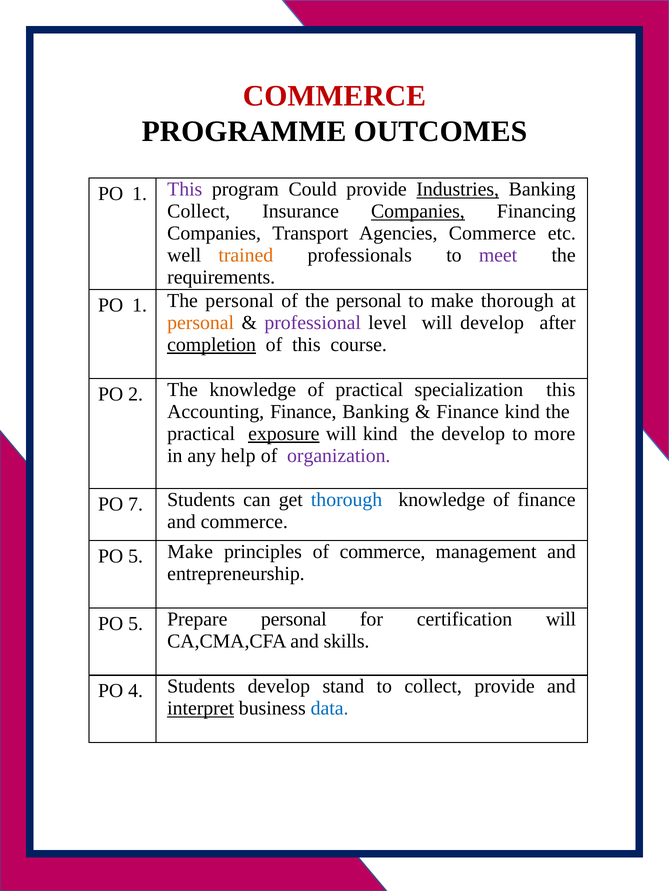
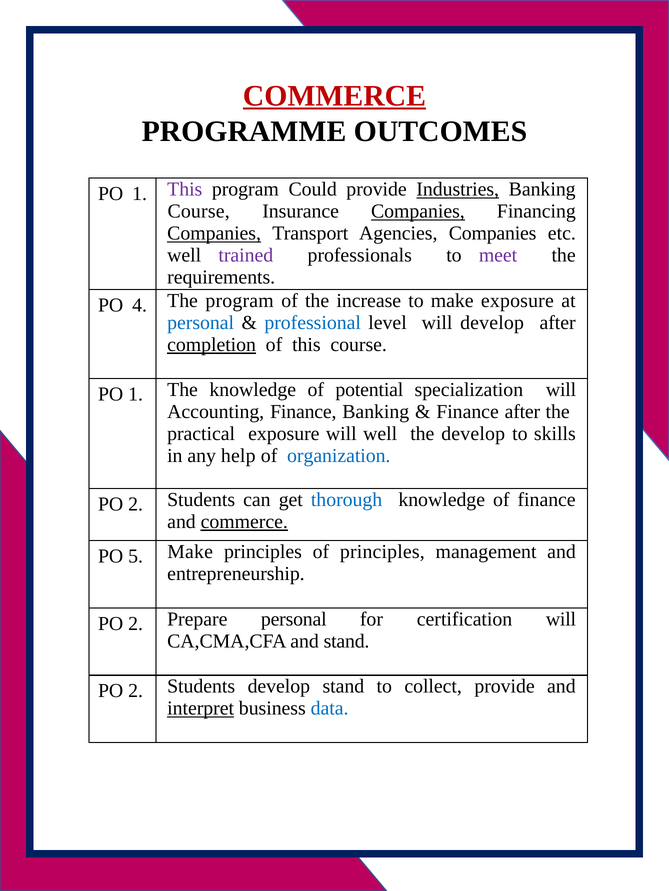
COMMERCE underline: none -> present (334, 96)
Collect: Collect -> Course (199, 212)
Companies underline: none -> present (214, 234)
Agencies Commerce: Commerce -> Companies (493, 234)
trained colour: orange -> purple (246, 256)
1: 1 -> 4 (140, 306)
personal: personal -> program (240, 301)
of the personal: personal -> increase (369, 301)
make thorough: thorough -> exposure (517, 301)
personal colour: orange -> blue (201, 323)
professional colour: purple -> blue (313, 323)
2: 2 -> 1 (136, 395)
of practical: practical -> potential (369, 390)
specialization this: this -> will (561, 390)
Finance kind: kind -> after (522, 412)
exposure underline: present -> none (284, 434)
will kind: kind -> well (380, 434)
more: more -> skills (555, 434)
organization colour: purple -> blue (339, 456)
7: 7 -> 2 (136, 505)
commerce underline: none -> present (244, 522)
of commerce: commerce -> principles (382, 552)
5: 5 -> 2 (136, 624)
and skills: skills -> stand (347, 642)
4: 4 -> 2 (136, 692)
